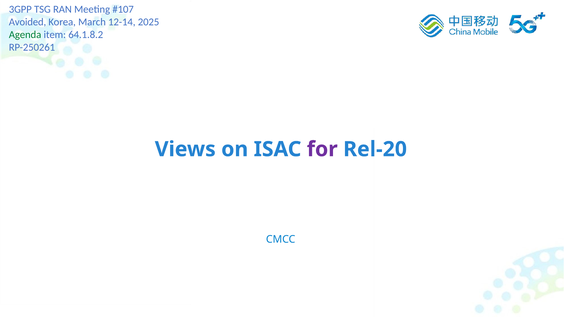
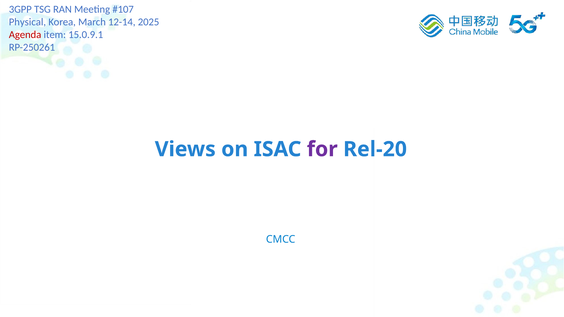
Avoided: Avoided -> Physical (27, 22)
Agenda colour: green -> red (25, 35)
64.1.8.2: 64.1.8.2 -> 15.0.9.1 (86, 35)
